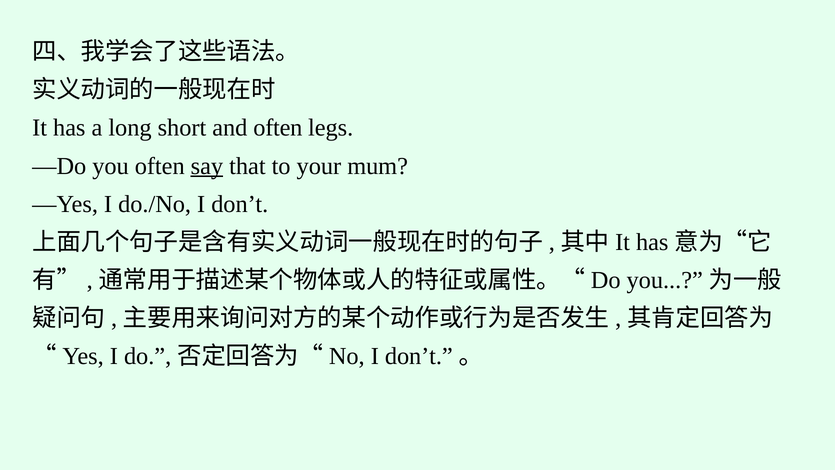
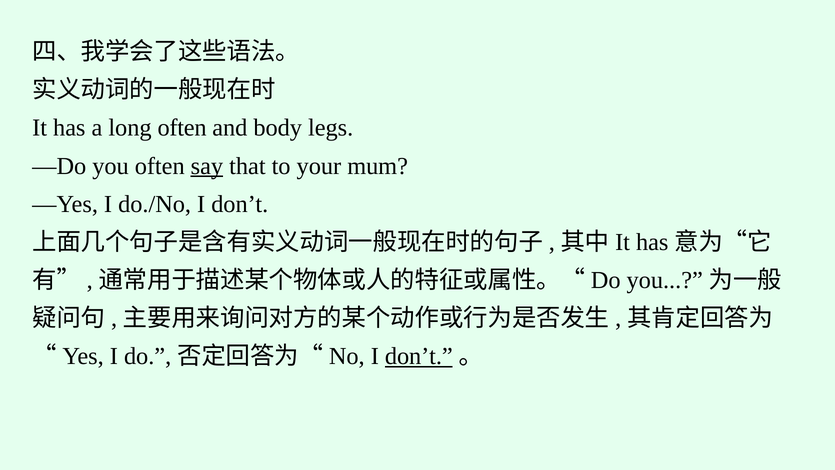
long short: short -> often (182, 128)
and often: often -> body (278, 128)
don’t underline: none -> present (419, 356)
